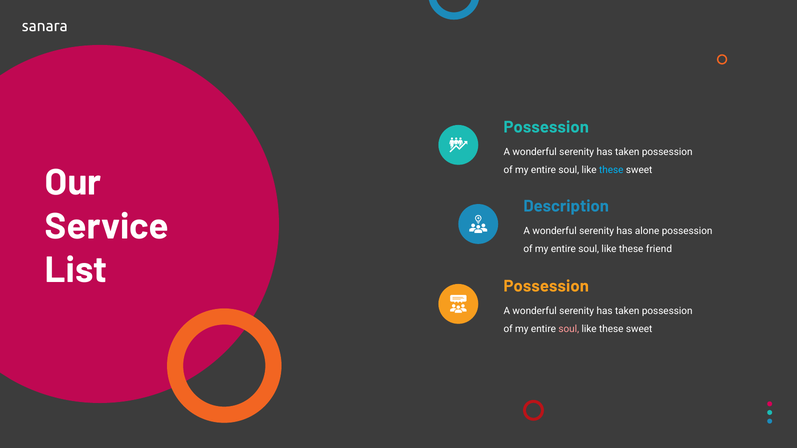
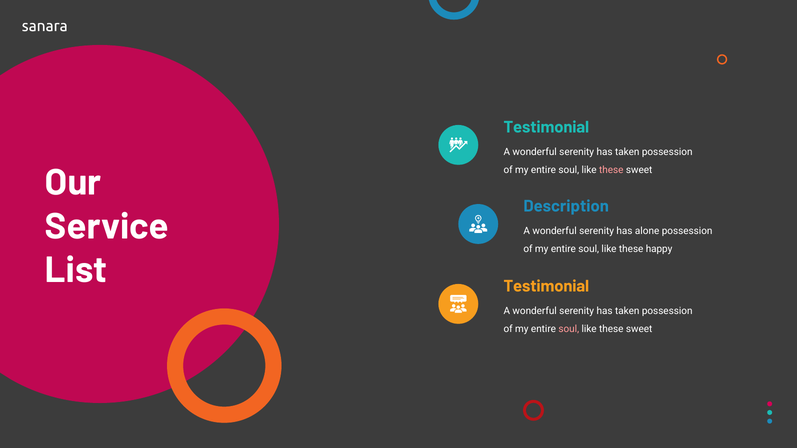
Possession: Possession -> Testimonial (546, 127)
these colour: light blue -> pink (611, 170)
friend: friend -> happy (659, 249)
Possession: Possession -> Testimonial (546, 287)
